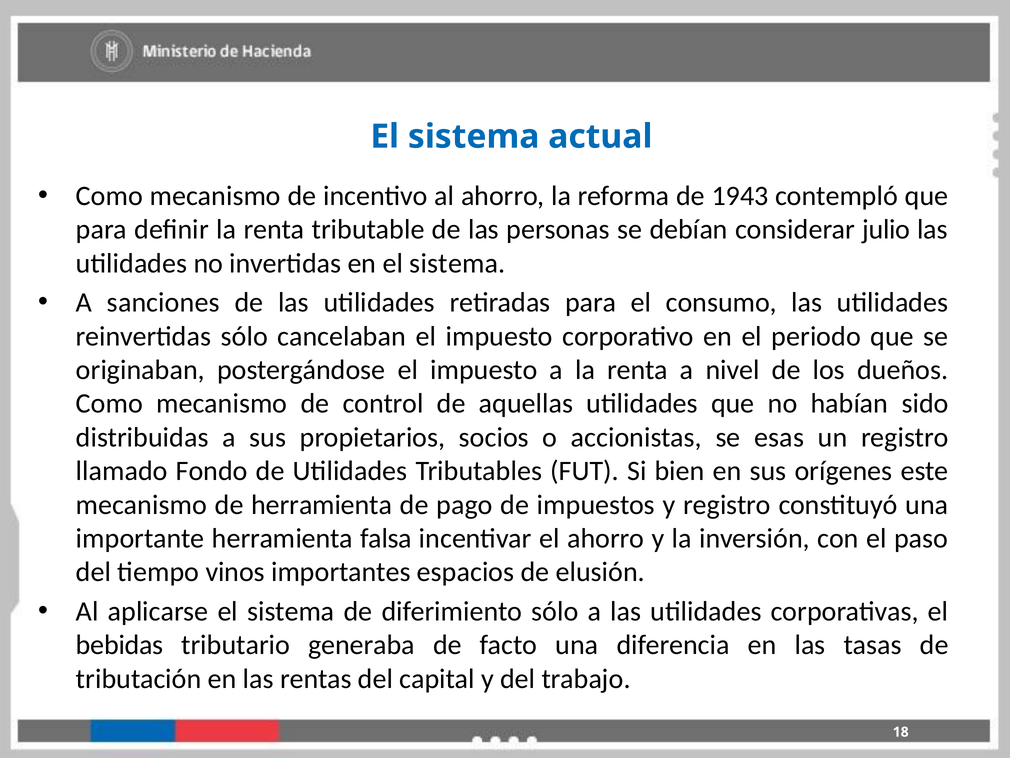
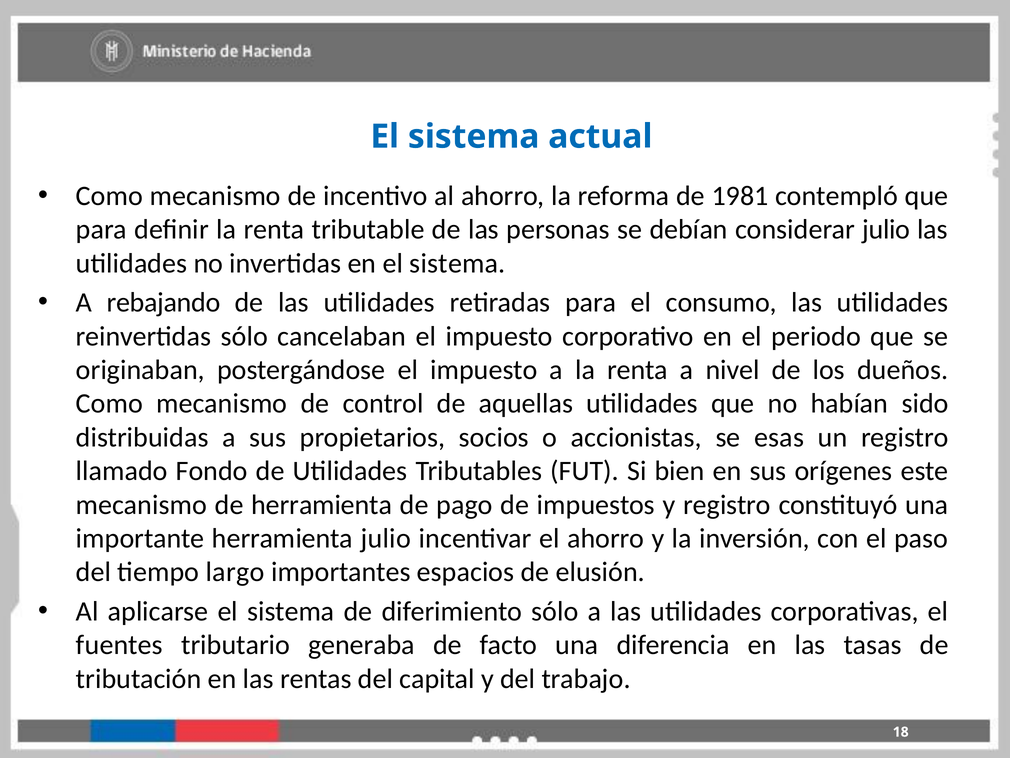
1943: 1943 -> 1981 (740, 196)
sanciones: sanciones -> rebajando (164, 302)
herramienta falsa: falsa -> julio (386, 538)
vinos: vinos -> largo (235, 572)
bebidas: bebidas -> fuentes (119, 645)
